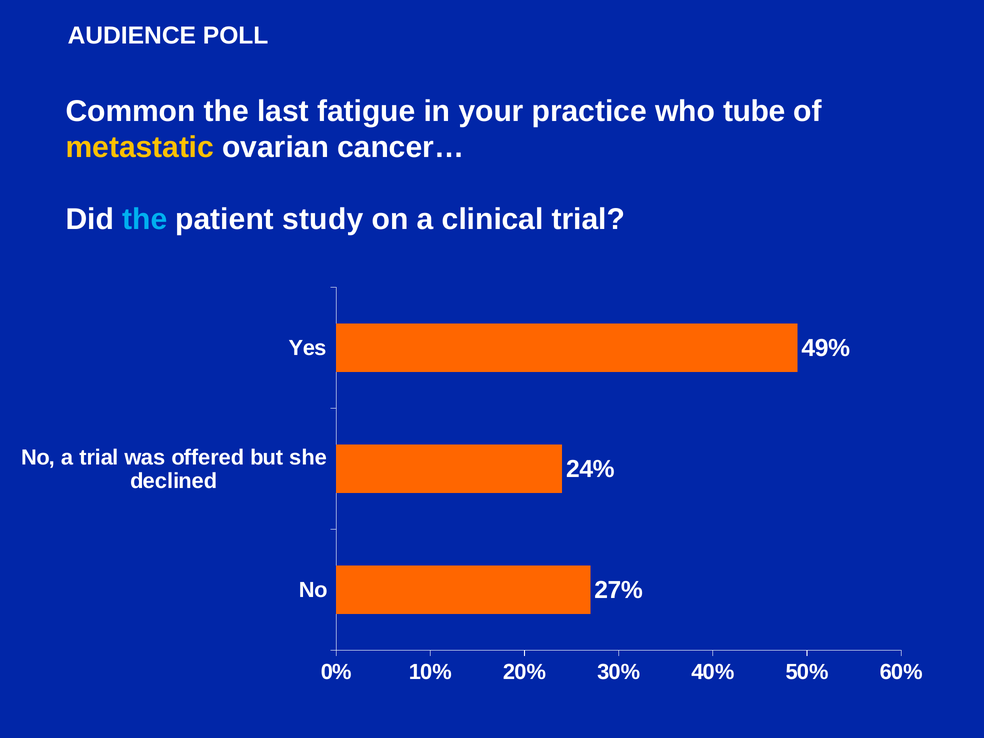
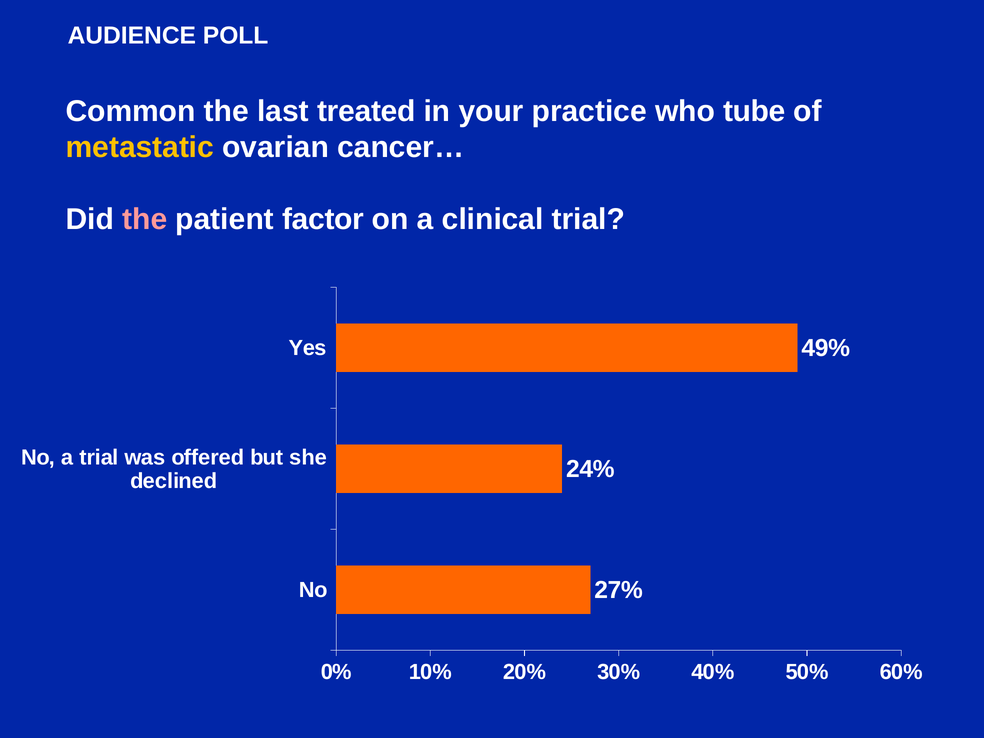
fatigue: fatigue -> treated (366, 111)
the colour: light blue -> pink (145, 219)
study: study -> factor (323, 219)
